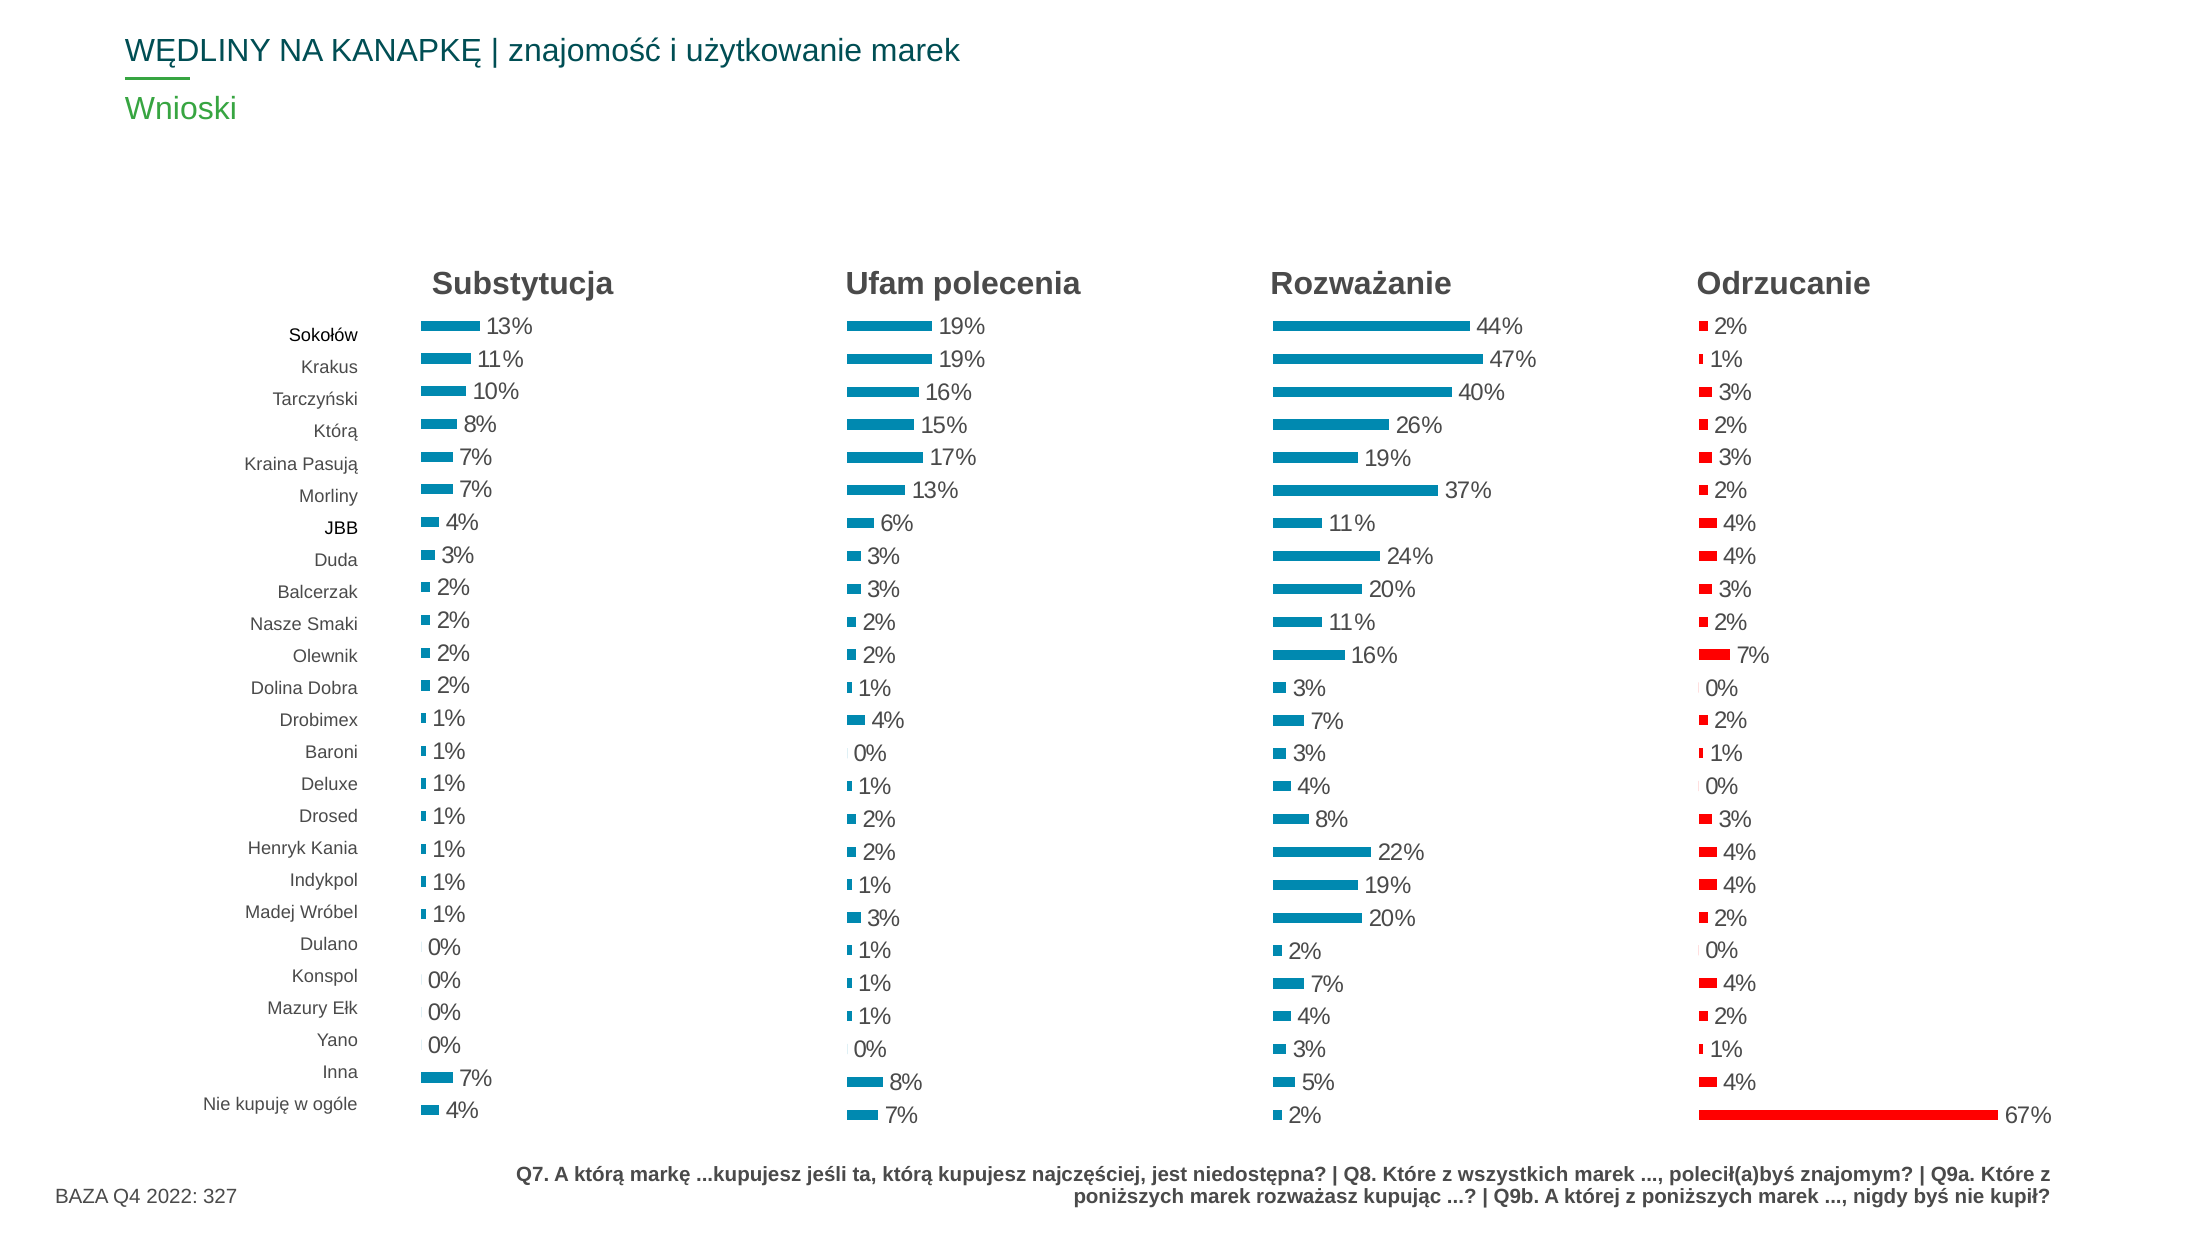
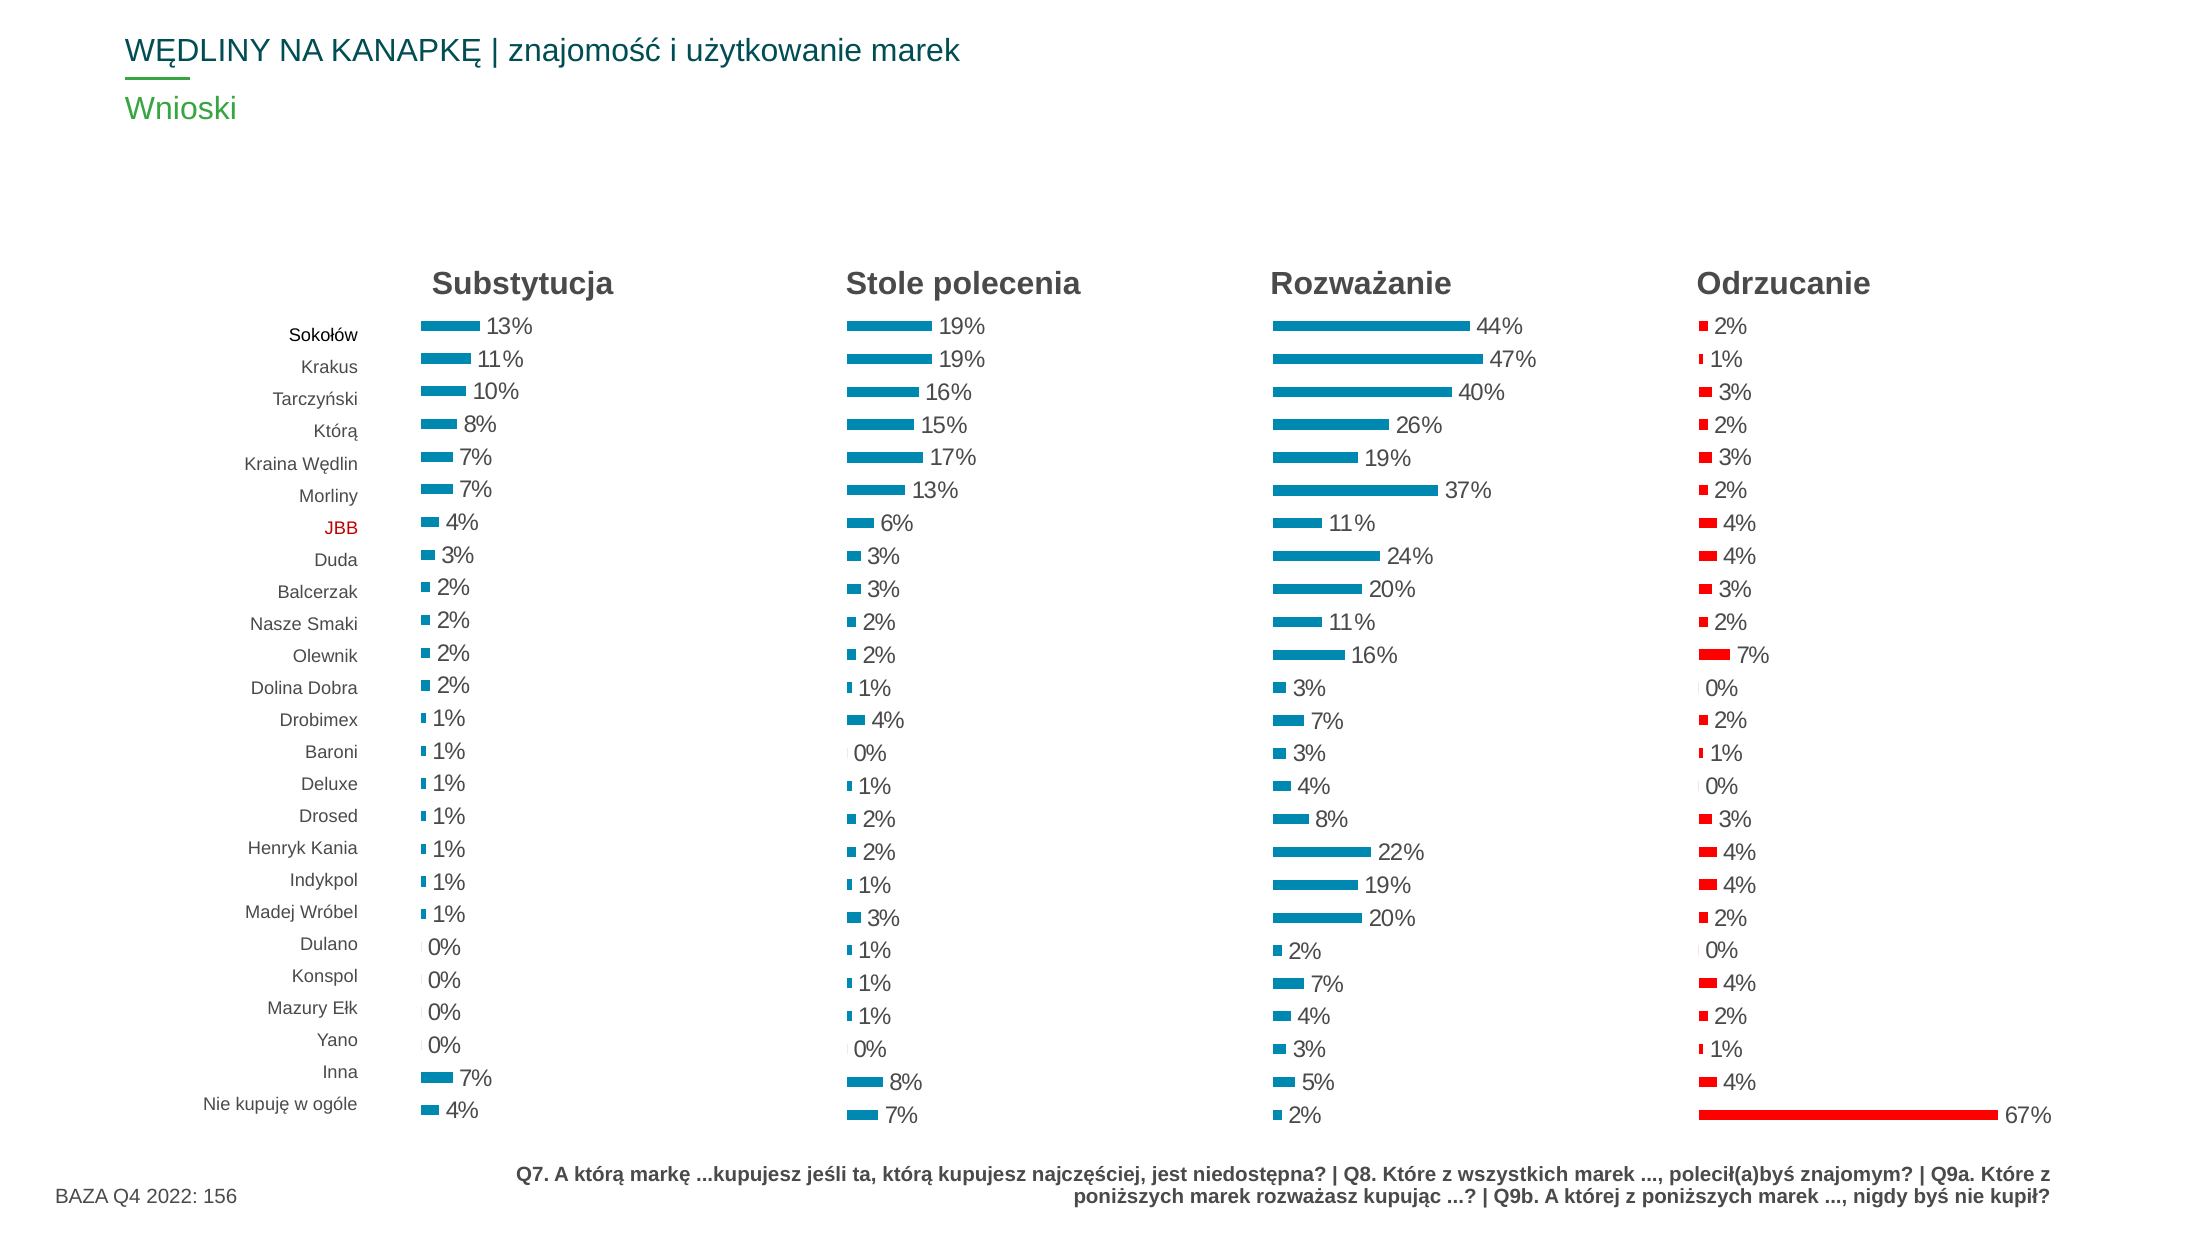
Ufam: Ufam -> Stole (885, 284)
Pasują: Pasują -> Wędlin (330, 464)
JBB colour: black -> red (341, 528)
327: 327 -> 156 (220, 1196)
